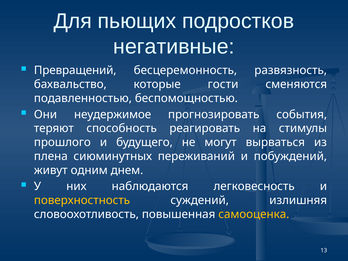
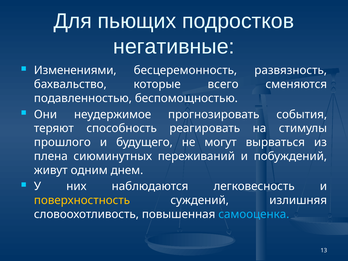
Превращений: Превращений -> Изменениями (75, 70)
гости: гости -> всего (223, 84)
самооценка colour: yellow -> light blue (254, 214)
